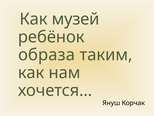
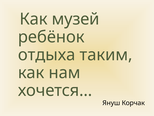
образа: образа -> отдыха (47, 55)
